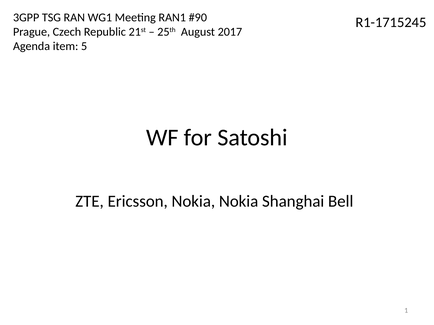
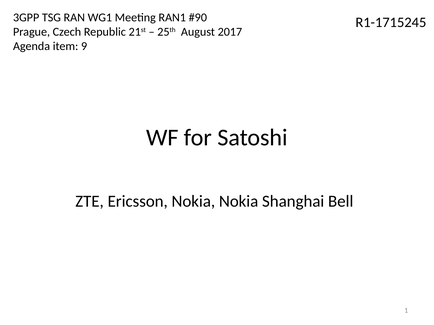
5: 5 -> 9 (84, 46)
